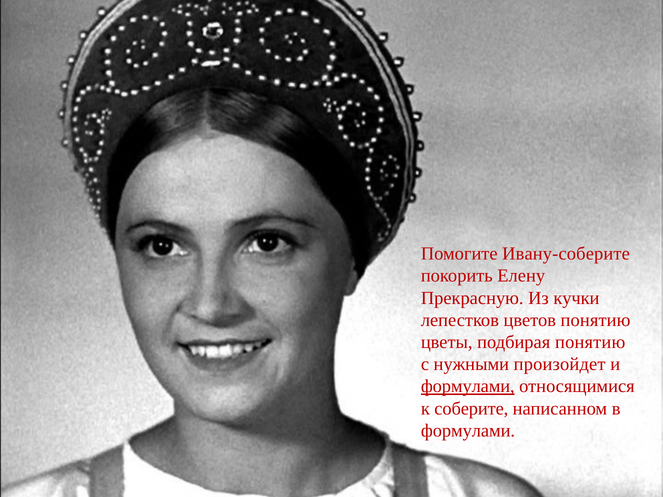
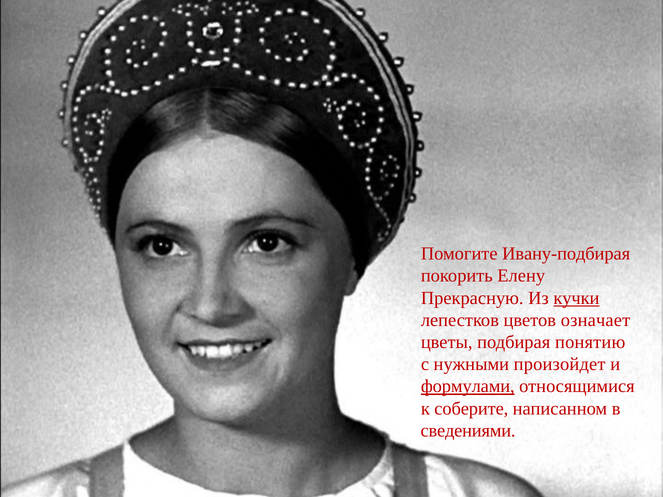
Ивану-соберите: Ивану-соберите -> Ивану-подбирая (566, 254)
кучки underline: none -> present (576, 298)
цветов понятию: понятию -> означает (596, 320)
формулами: формулами -> сведениями (468, 431)
